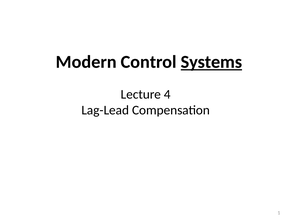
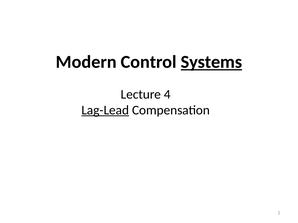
Lag-Lead underline: none -> present (105, 110)
